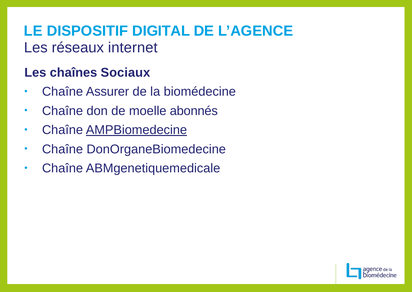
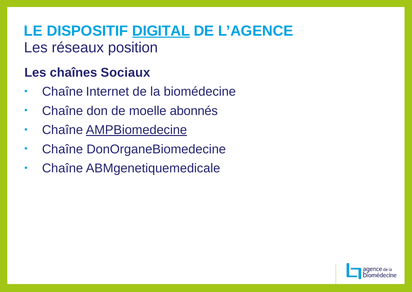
DIGITAL underline: none -> present (161, 31)
internet: internet -> position (133, 47)
Assurer: Assurer -> Internet (107, 91)
